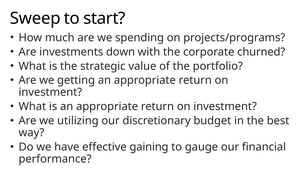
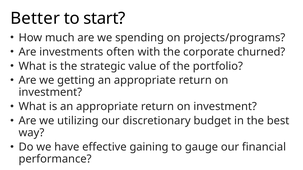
Sweep: Sweep -> Better (35, 18)
down: down -> often (120, 52)
